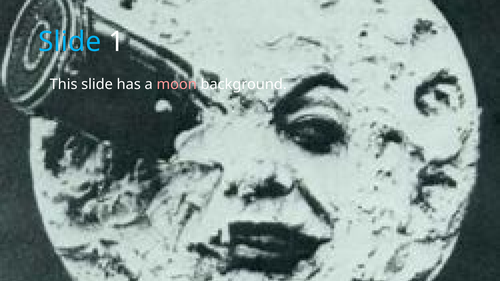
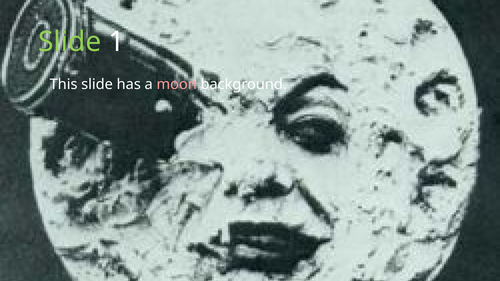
Slide colour: light blue -> light green (70, 42)
